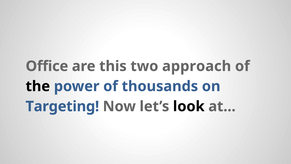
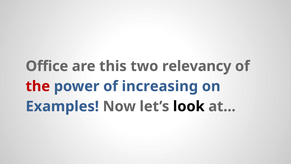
approach: approach -> relevancy (197, 66)
the colour: black -> red (38, 86)
thousands: thousands -> increasing (160, 86)
Targeting: Targeting -> Examples (62, 106)
